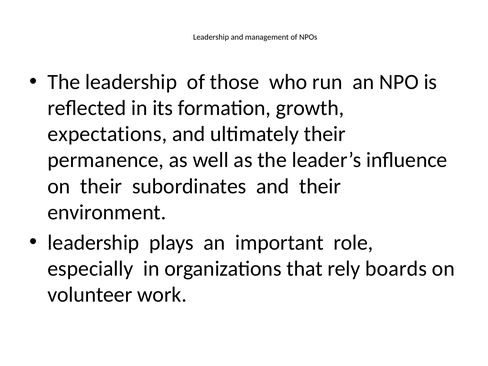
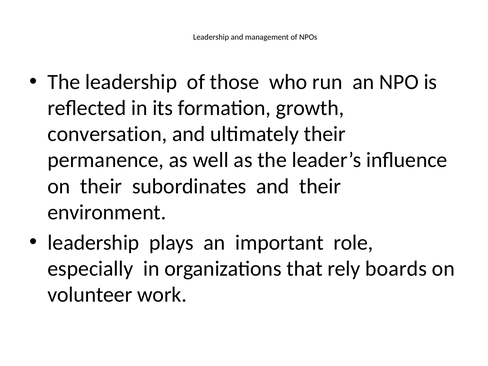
expectations: expectations -> conversation (107, 134)
